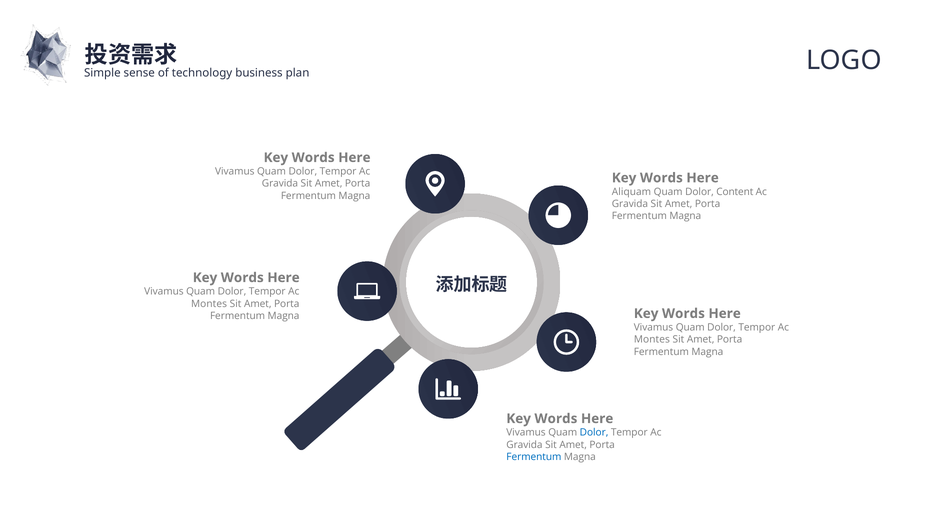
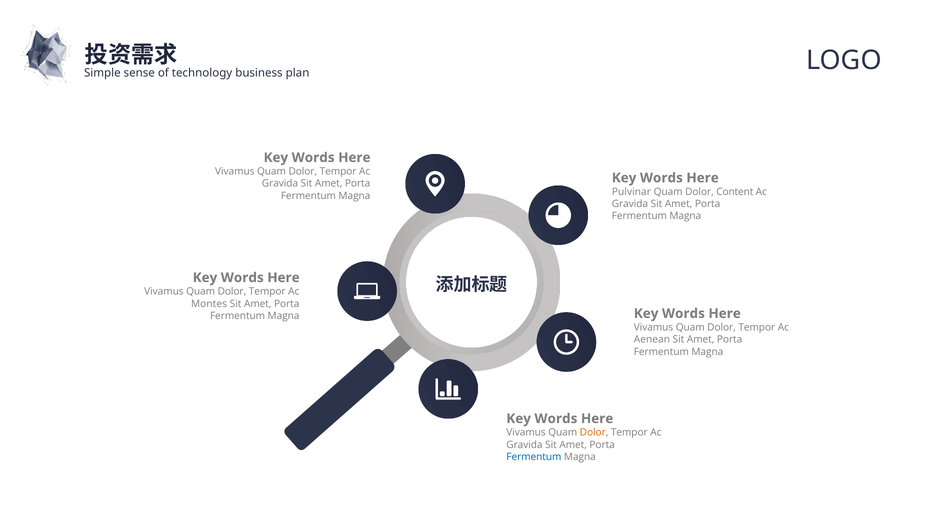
Aliquam: Aliquam -> Pulvinar (631, 192)
Montes: Montes -> Aenean (652, 340)
Dolor colour: blue -> orange (594, 433)
